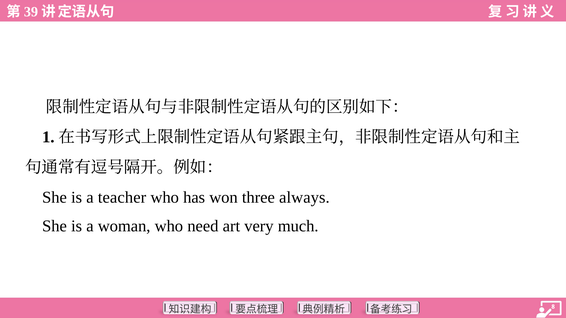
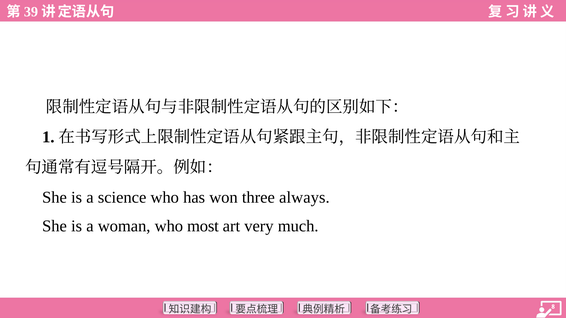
teacher: teacher -> science (122, 198)
need: need -> most (203, 226)
